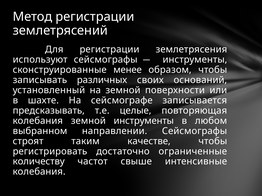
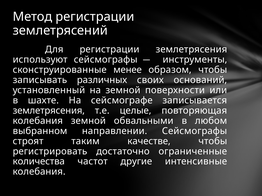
предсказывать: предсказывать -> землетрясения (49, 111)
земной инструменты: инструменты -> обвальными (144, 121)
количеству: количеству -> количества (39, 162)
свыше: свыше -> другие (136, 162)
